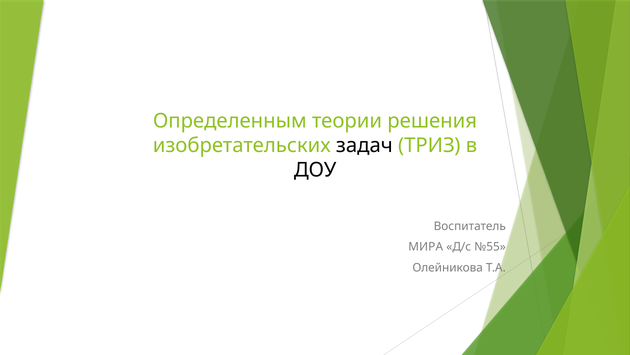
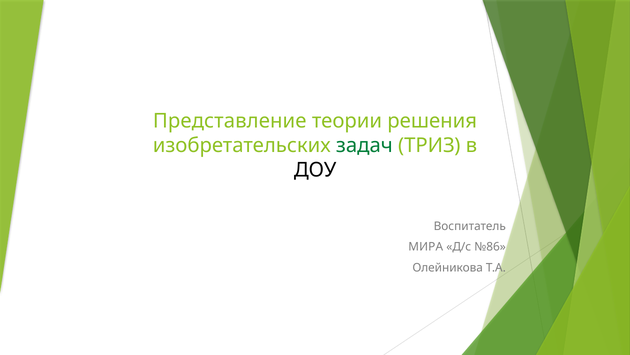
Определенным: Определенным -> Представление (230, 121)
задач colour: black -> green (364, 145)
№55: №55 -> №86 (490, 247)
